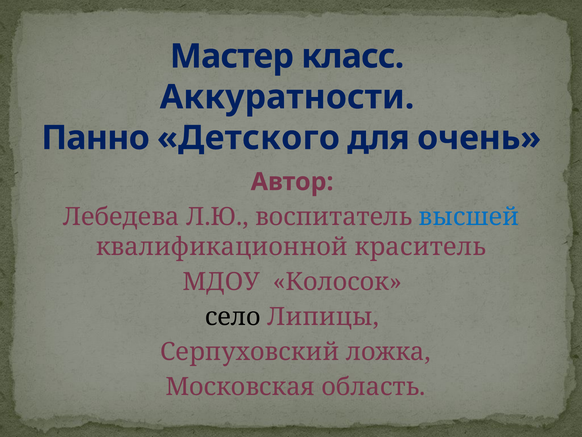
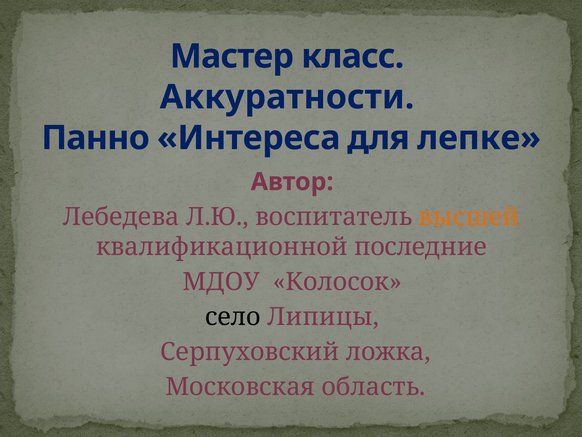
Детского: Детского -> Интереса (249, 138)
очень: очень -> лепке (479, 138)
высшей colour: blue -> orange (469, 217)
краситель: краситель -> последние (420, 247)
